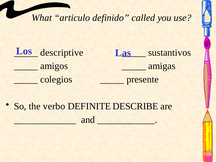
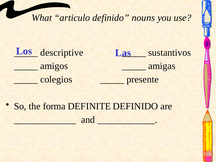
called: called -> nouns (143, 18)
verbo: verbo -> forma (54, 106)
DEFINITE DESCRIBE: DESCRIBE -> DEFINIDO (135, 106)
